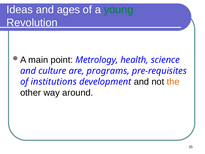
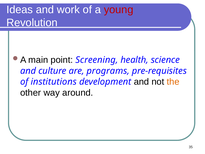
ages: ages -> work (68, 10)
young colour: green -> red (119, 10)
Metrology: Metrology -> Screening (97, 60)
